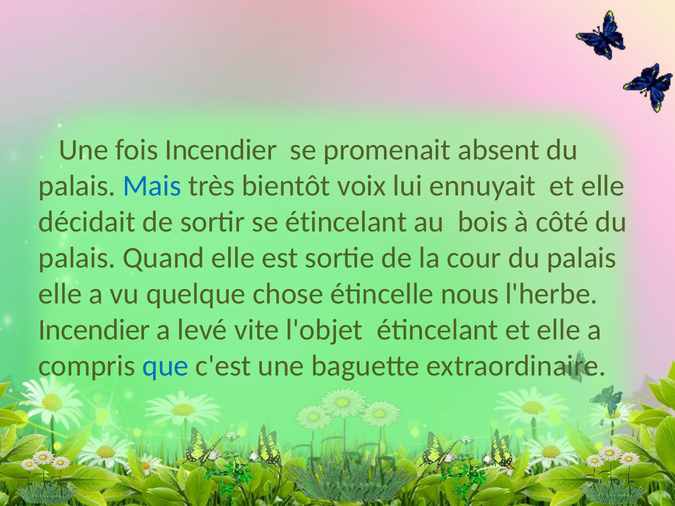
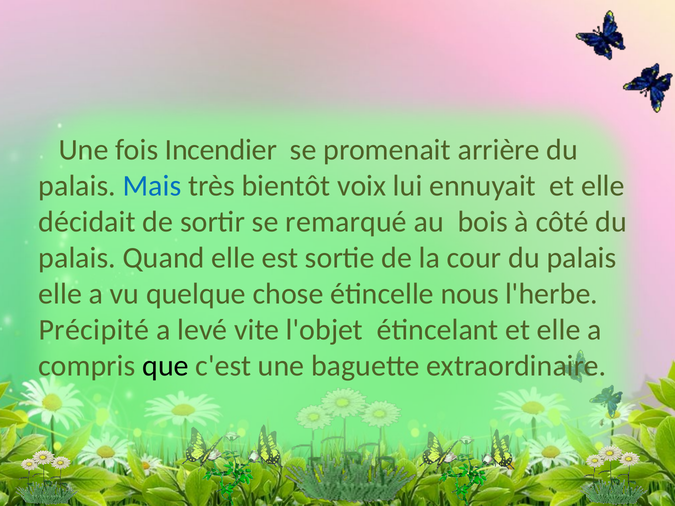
absent: absent -> arrière (499, 150)
se étincelant: étincelant -> remarqué (346, 222)
Incendier: Incendier -> Précipité (94, 330)
que colour: blue -> black (165, 366)
